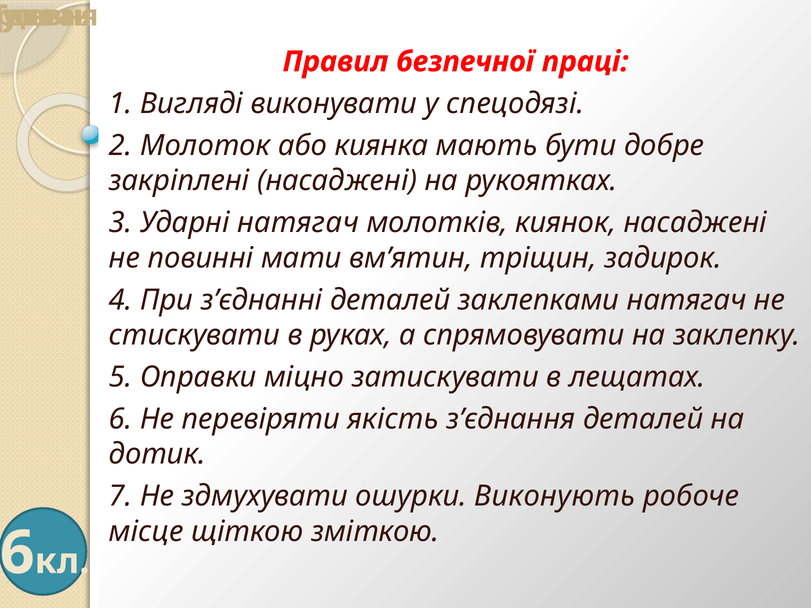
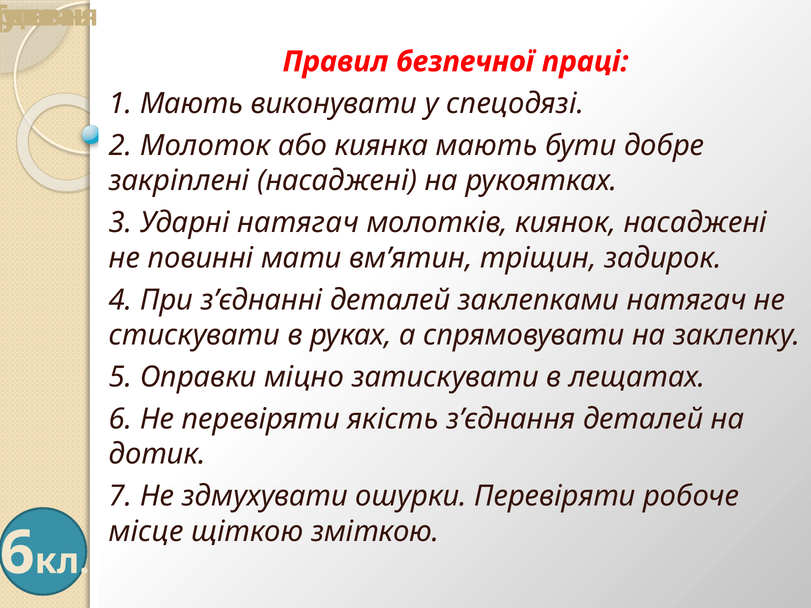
1 Вигляді: Вигляді -> Мають (192, 104)
ошурки Виконують: Виконують -> Перевіряти (555, 496)
